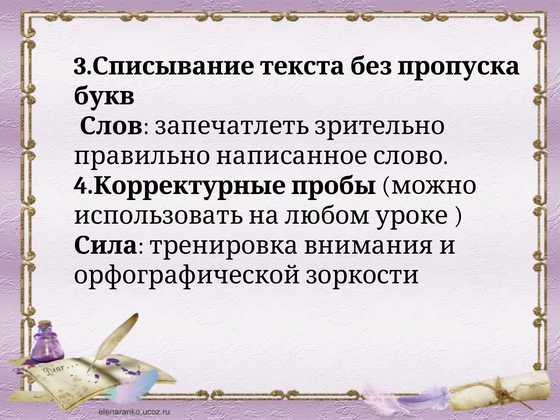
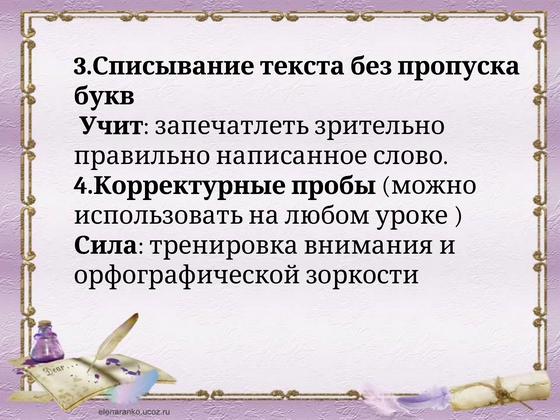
Слов: Слов -> Учит (111, 126)
